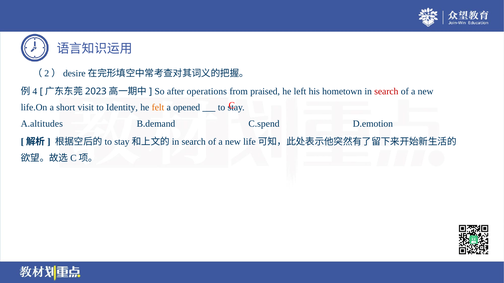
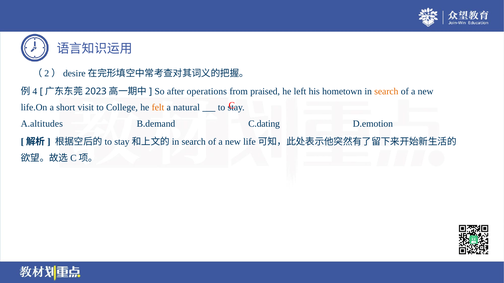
search colour: red -> orange (386, 91)
Identity: Identity -> College (122, 108)
opened: opened -> natural (187, 108)
C.spend: C.spend -> C.dating (264, 124)
